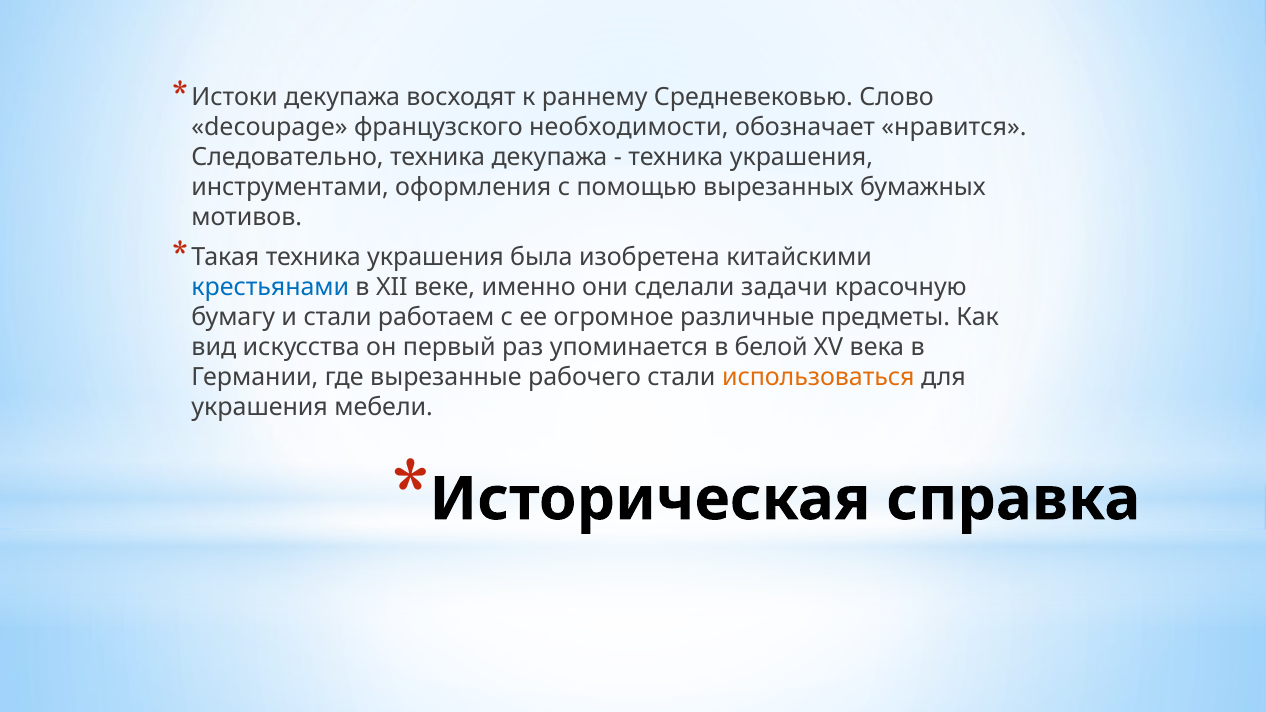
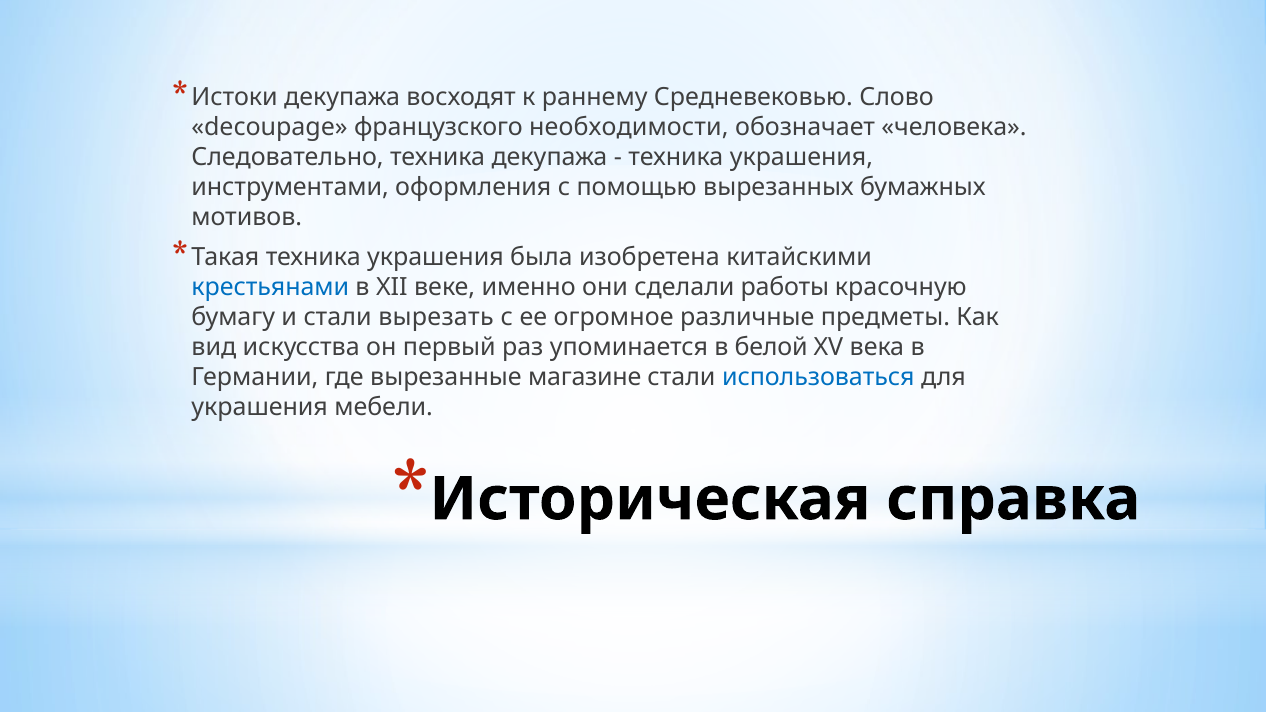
нравится: нравится -> человека (954, 128)
задачи: задачи -> работы (785, 288)
работаем: работаем -> вырезать (436, 318)
рабочего: рабочего -> магазине (585, 378)
использоваться colour: orange -> blue (818, 378)
